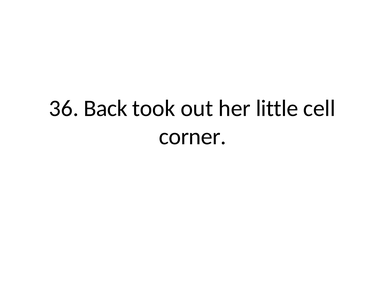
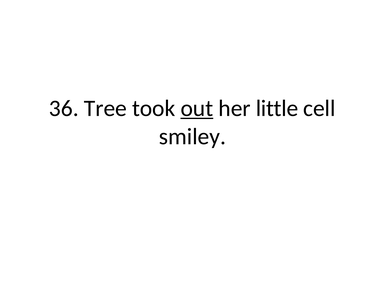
Back: Back -> Tree (105, 108)
out underline: none -> present (197, 108)
corner: corner -> smiley (192, 136)
